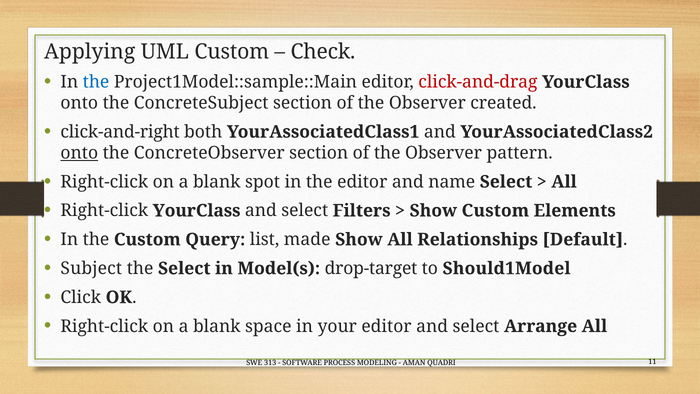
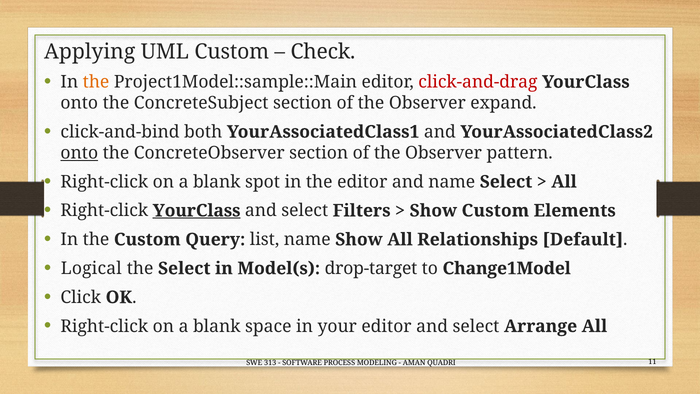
the colour: blue -> orange (96, 82)
created: created -> expand (503, 103)
click-and-right: click-and-right -> click-and-bind (120, 132)
YourClass underline: none -> present (197, 211)
list made: made -> name (307, 239)
Subject: Subject -> Logical (91, 268)
Should1Model: Should1Model -> Change1Model (507, 268)
